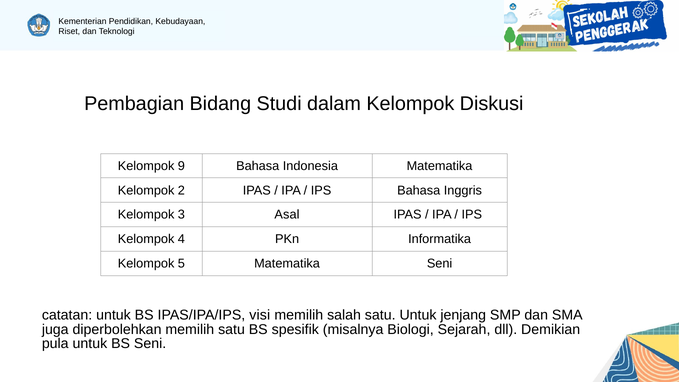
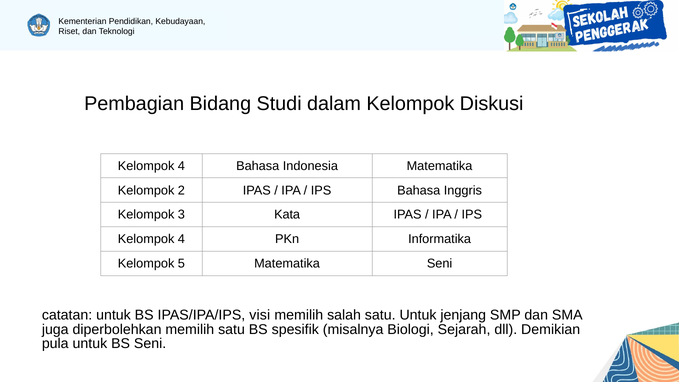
9: 9 -> 4 (181, 166)
Asal: Asal -> Kata (287, 215)
